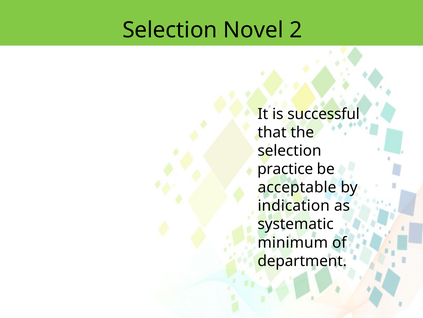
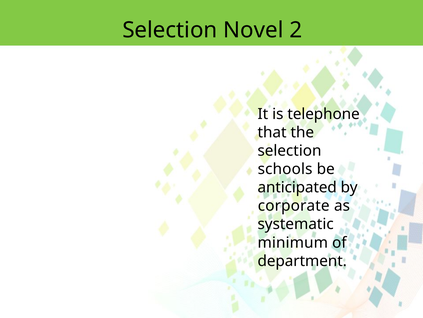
successful: successful -> telephone (324, 114)
practice: practice -> schools (285, 169)
acceptable: acceptable -> anticipated (297, 187)
indication: indication -> corporate (294, 205)
